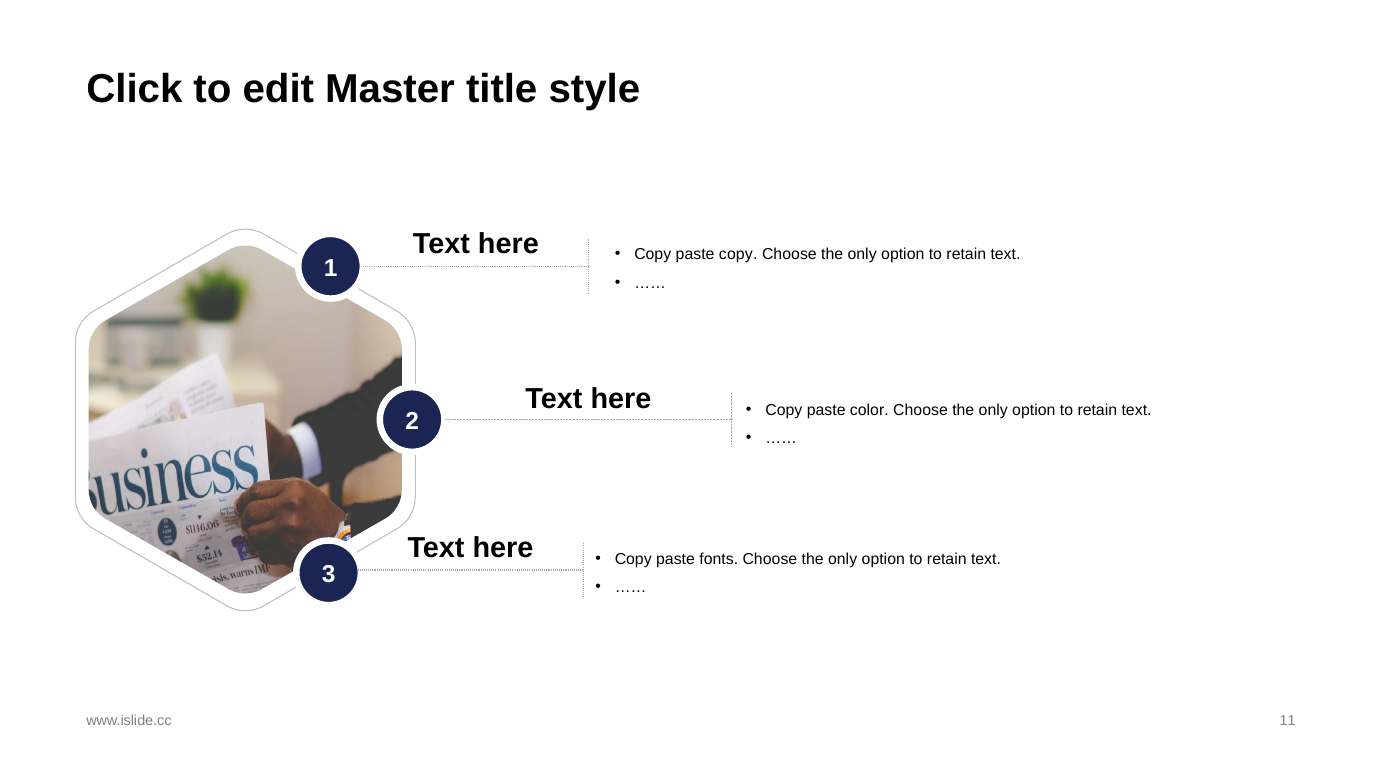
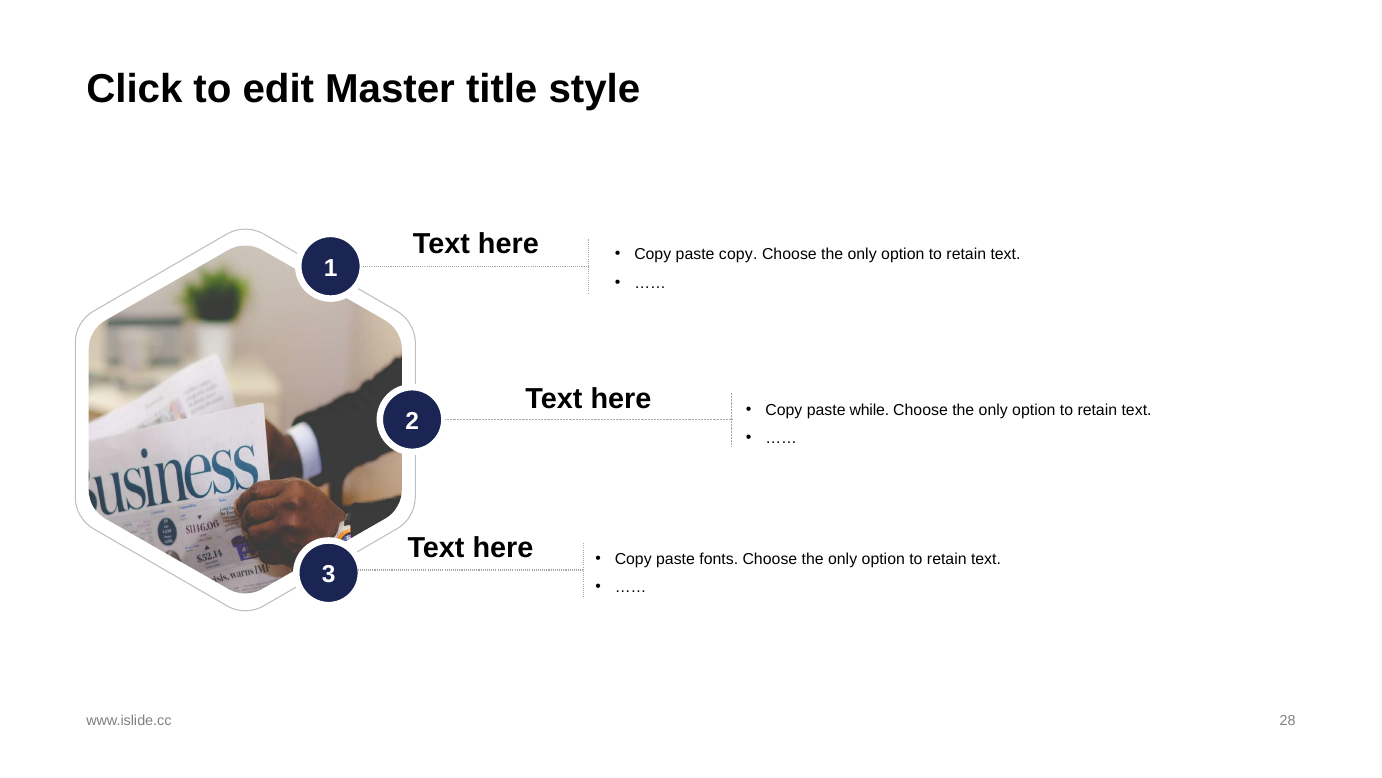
color: color -> while (869, 409)
11: 11 -> 28 (1288, 720)
